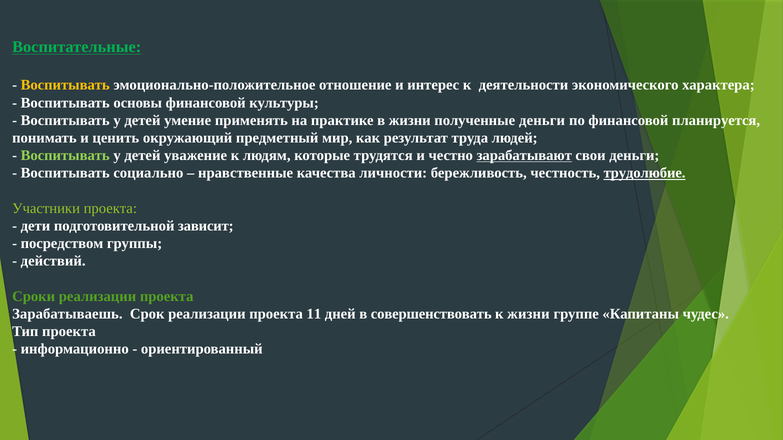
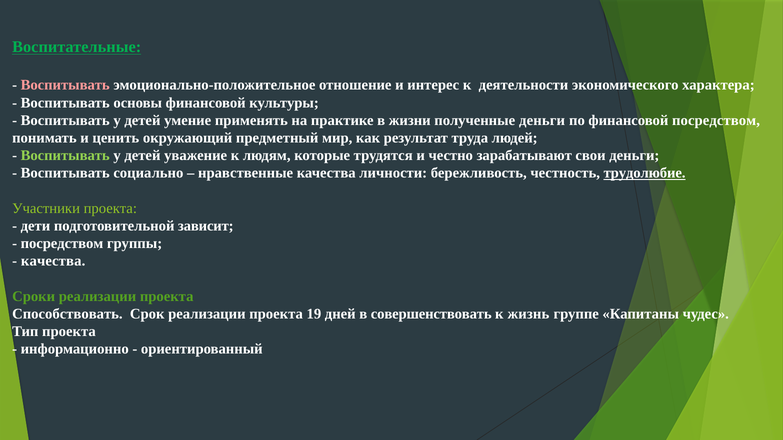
Воспитывать colour: yellow -> pink (65, 85)
финансовой планируется: планируется -> посредством (716, 120)
зарабатывают underline: present -> none (524, 156)
действий: действий -> качества (53, 261)
Зарабатываешь: Зарабатываешь -> Способствовать (67, 314)
11: 11 -> 19 (314, 314)
к жизни: жизни -> жизнь (528, 314)
